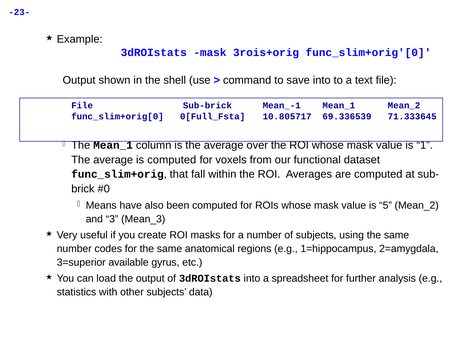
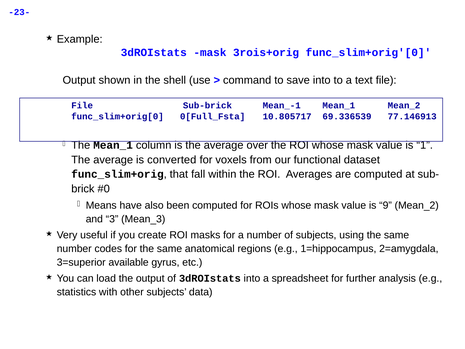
71.333645: 71.333645 -> 77.146913 (412, 116)
is computed: computed -> converted (172, 160)
5: 5 -> 9 (386, 205)
